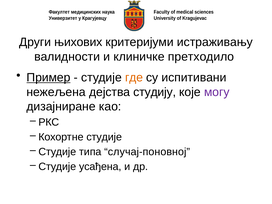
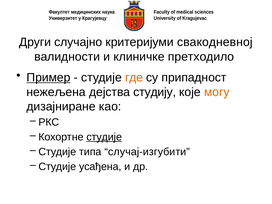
њихових: њихових -> случајно (78, 42)
истраживању: истраживању -> свакодневној (215, 42)
испитивани: испитивани -> припадност (194, 78)
могу colour: purple -> orange (217, 92)
студије underline: none -> present (104, 137)
случај-поновној: случај-поновној -> случај-изгубити (147, 152)
